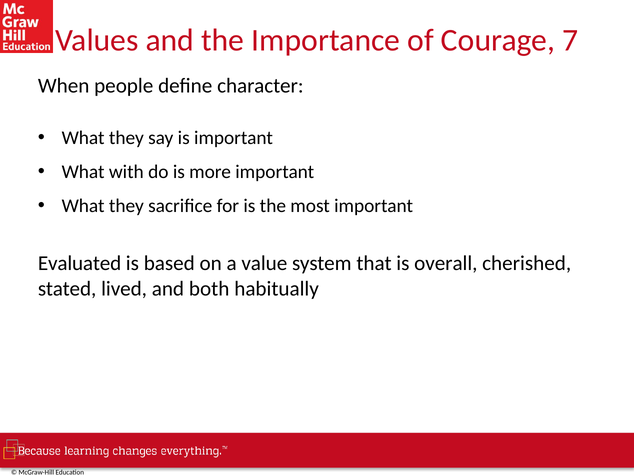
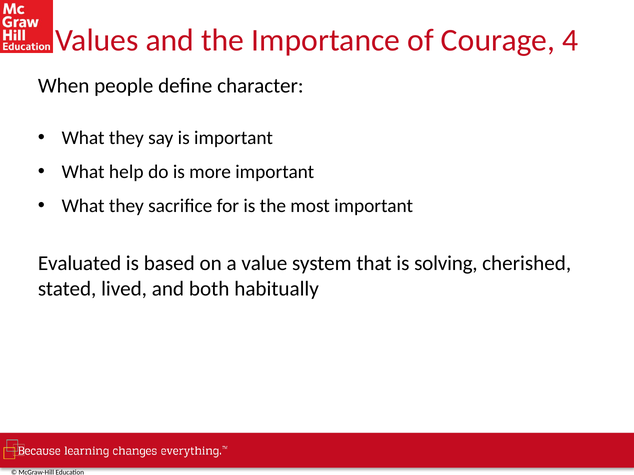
7: 7 -> 4 (570, 40)
with: with -> help (126, 172)
overall: overall -> solving (446, 264)
